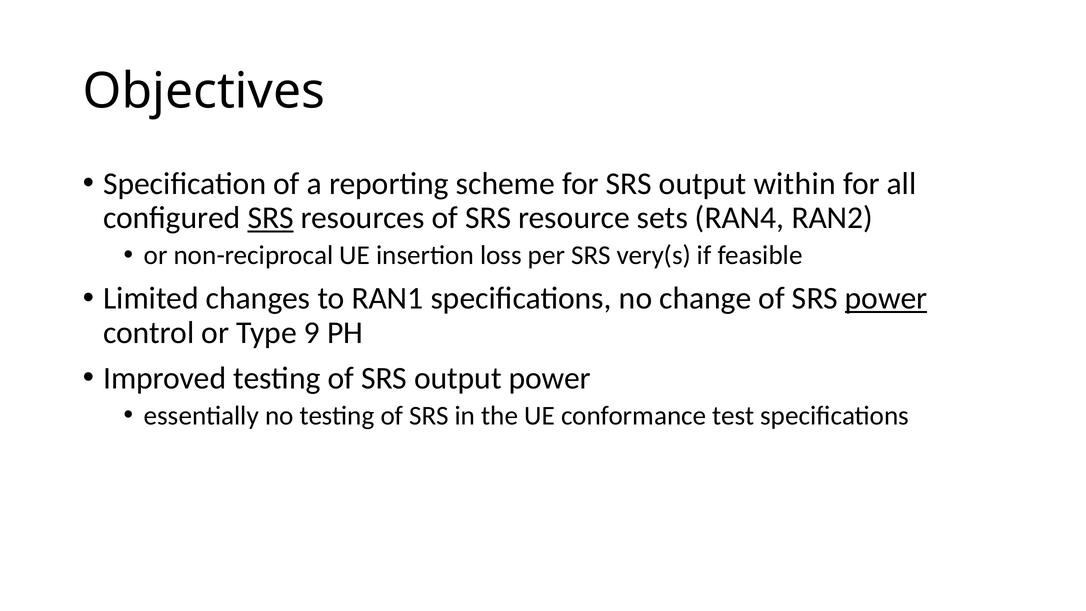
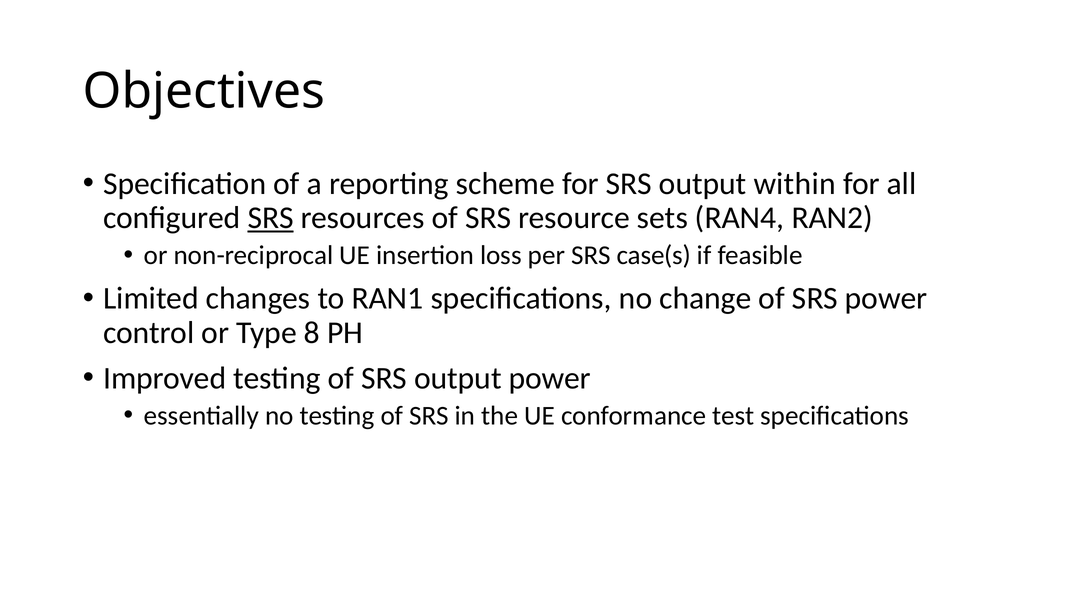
very(s: very(s -> case(s (654, 255)
power underline: present -> none (886, 298)
9: 9 -> 8 (312, 333)
